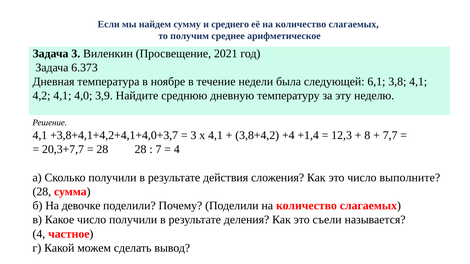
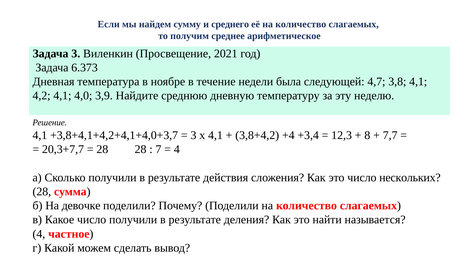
6,1: 6,1 -> 4,7 (376, 82)
+1,4: +1,4 -> +3,4 (308, 135)
выполните: выполните -> нескольких (410, 178)
съели: съели -> найти (327, 220)
